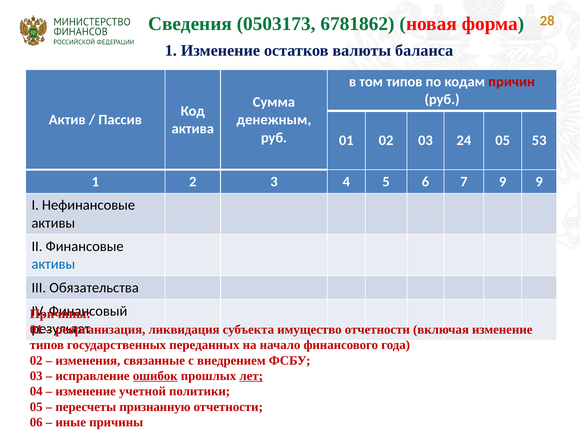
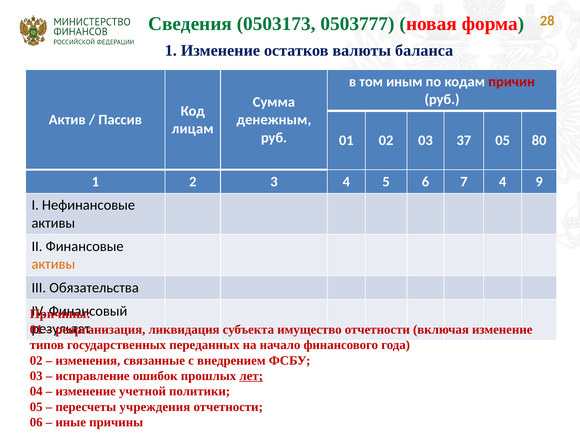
6781862: 6781862 -> 0503777 (358, 24)
том типов: типов -> иным (404, 82)
актива: актива -> лицам (193, 129)
24: 24 -> 37 (464, 140)
53: 53 -> 80 (539, 140)
7 9: 9 -> 4 (503, 182)
активы colour: blue -> orange (53, 264)
ошибок underline: present -> none (155, 376)
признанную: признанную -> учреждения (155, 407)
